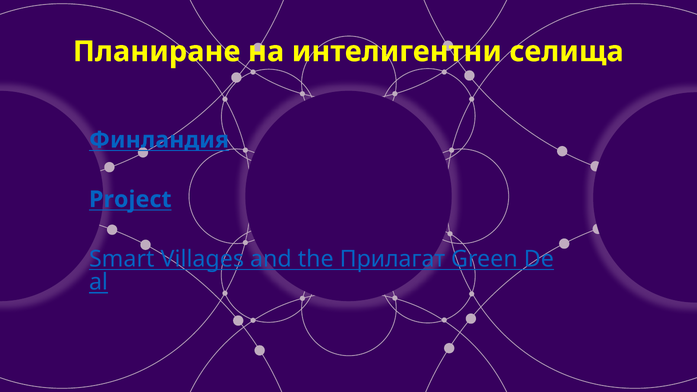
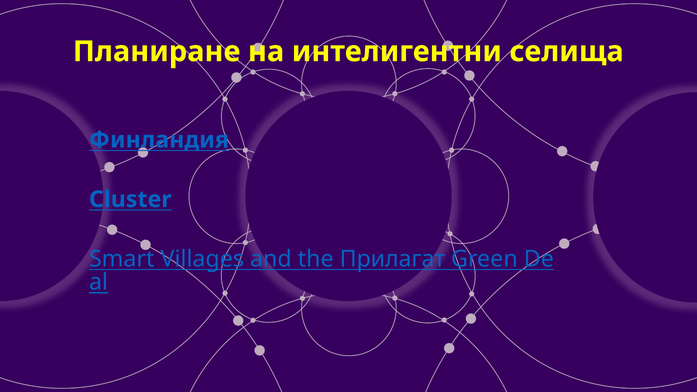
Project: Project -> Cluster (130, 199)
